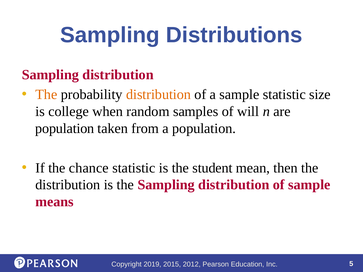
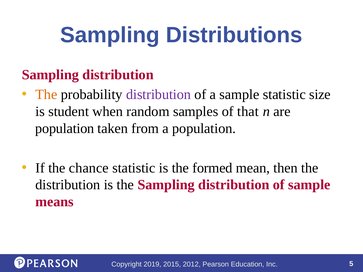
distribution colour: orange -> purple (159, 95)
college: college -> student (69, 112)
will: will -> that (248, 112)
student: student -> formed (212, 168)
